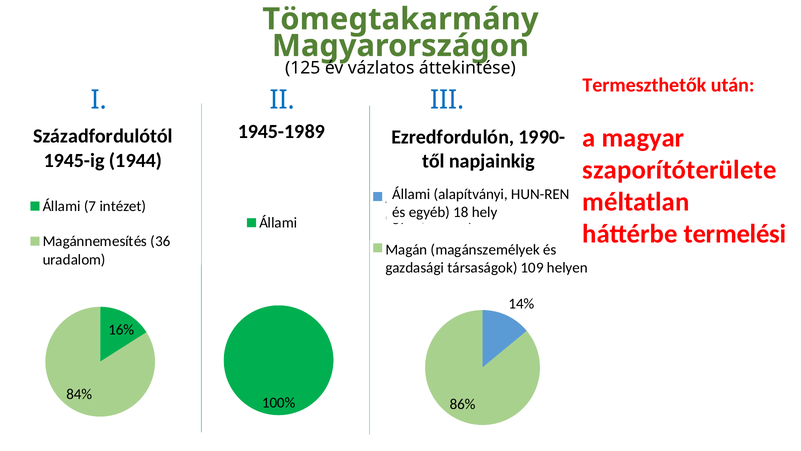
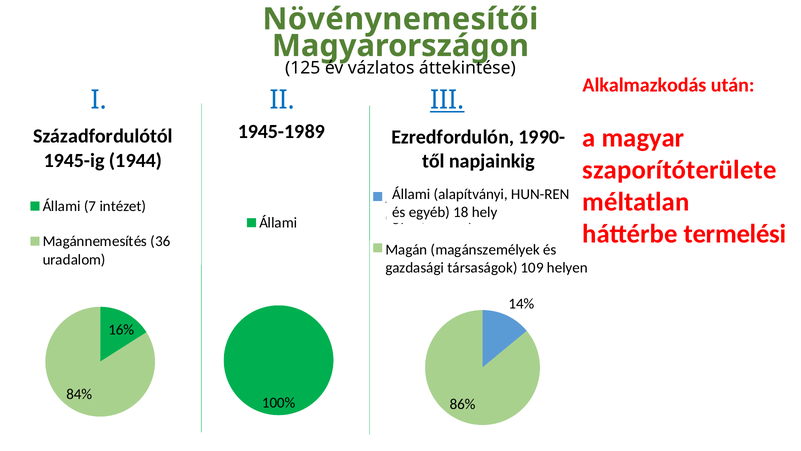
Tömegtakarmány: Tömegtakarmány -> Növénynemesítői (400, 19)
Termeszthetők: Termeszthetők -> Alkalmazkodás (644, 85)
III underline: none -> present (447, 100)
